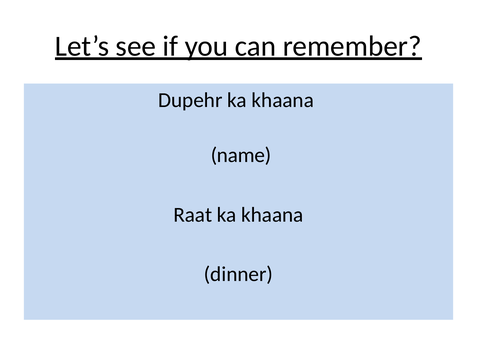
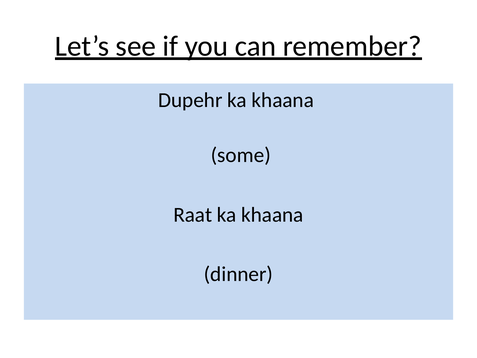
name: name -> some (241, 155)
